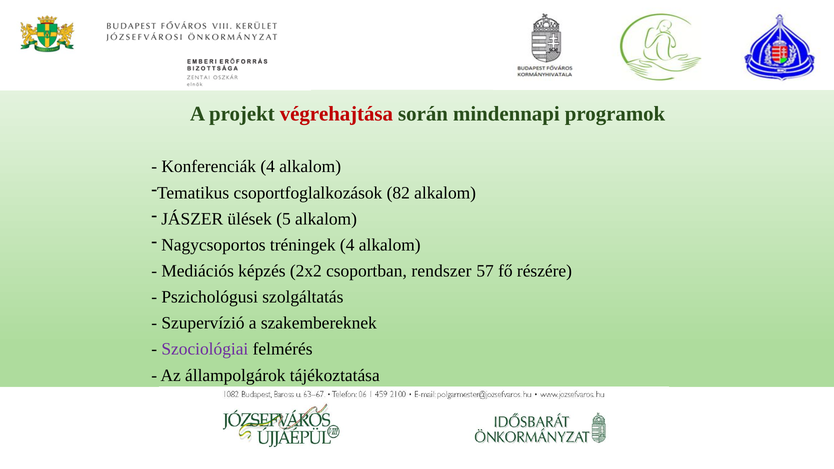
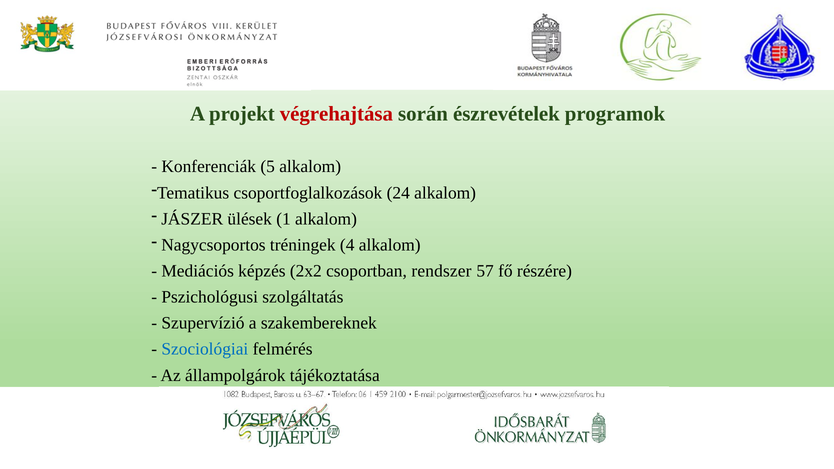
mindennapi: mindennapi -> észrevételek (506, 114)
Konferenciák 4: 4 -> 5 (268, 167)
82: 82 -> 24 (398, 193)
5: 5 -> 1 (284, 219)
Szociológiai colour: purple -> blue (205, 349)
